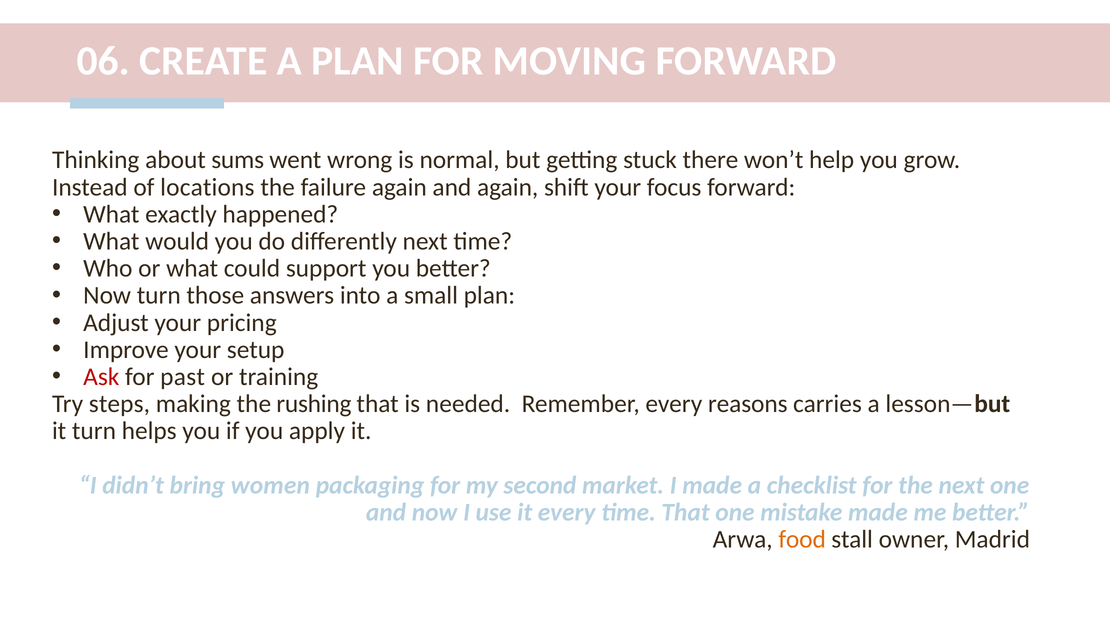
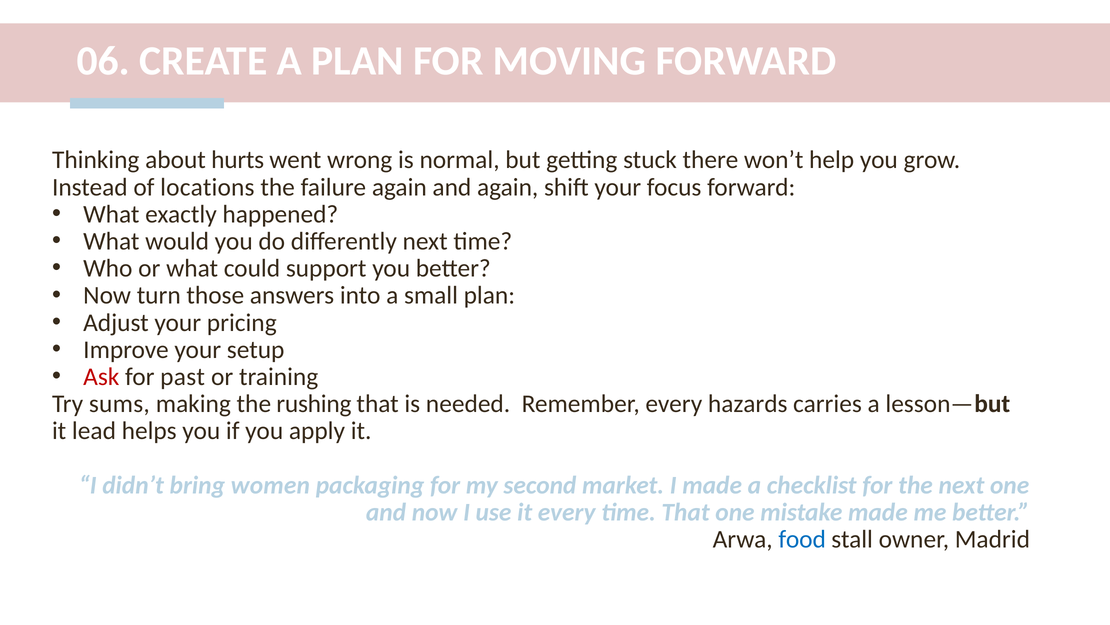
sums: sums -> hurts (238, 160)
steps: steps -> sums (119, 403)
reasons: reasons -> hazards (748, 403)
it turn: turn -> lead (94, 431)
food colour: orange -> blue (802, 539)
